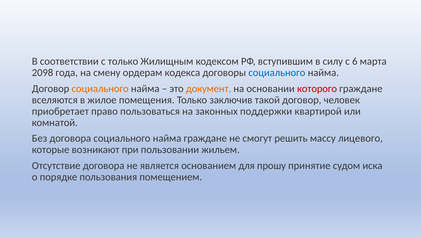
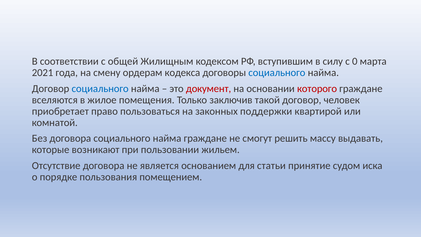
с только: только -> общей (123, 61)
6: 6 -> 0 (355, 61)
2098: 2098 -> 2021 (43, 73)
социального colour: orange -> blue (100, 89)
документ colour: orange -> red (209, 89)
лицевого: лицевого -> выдавать (360, 138)
прошу: прошу -> статьи (271, 165)
